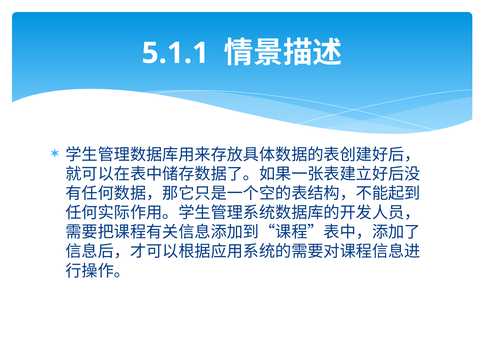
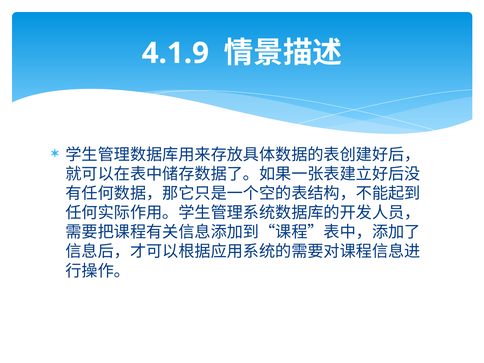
5.1.1: 5.1.1 -> 4.1.9 (175, 53)
